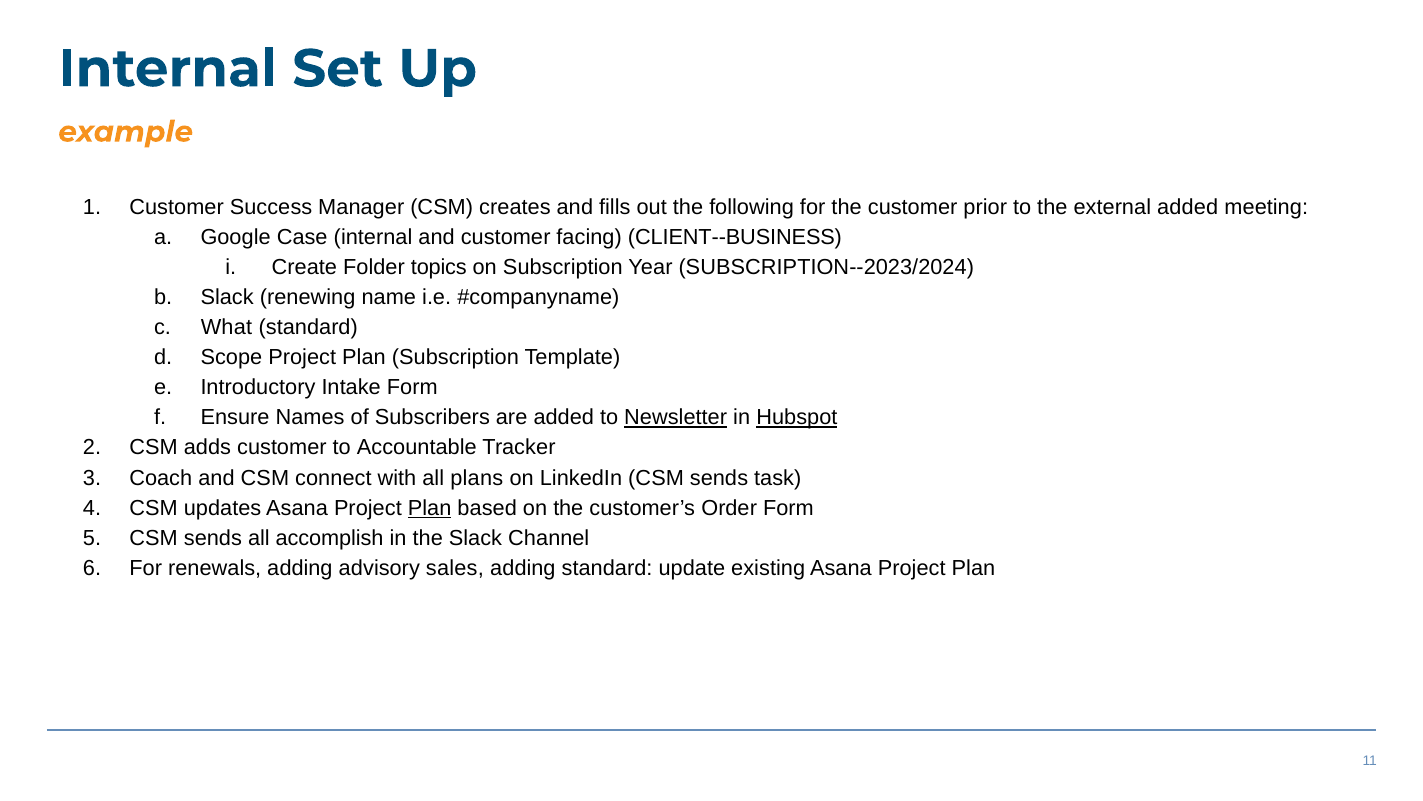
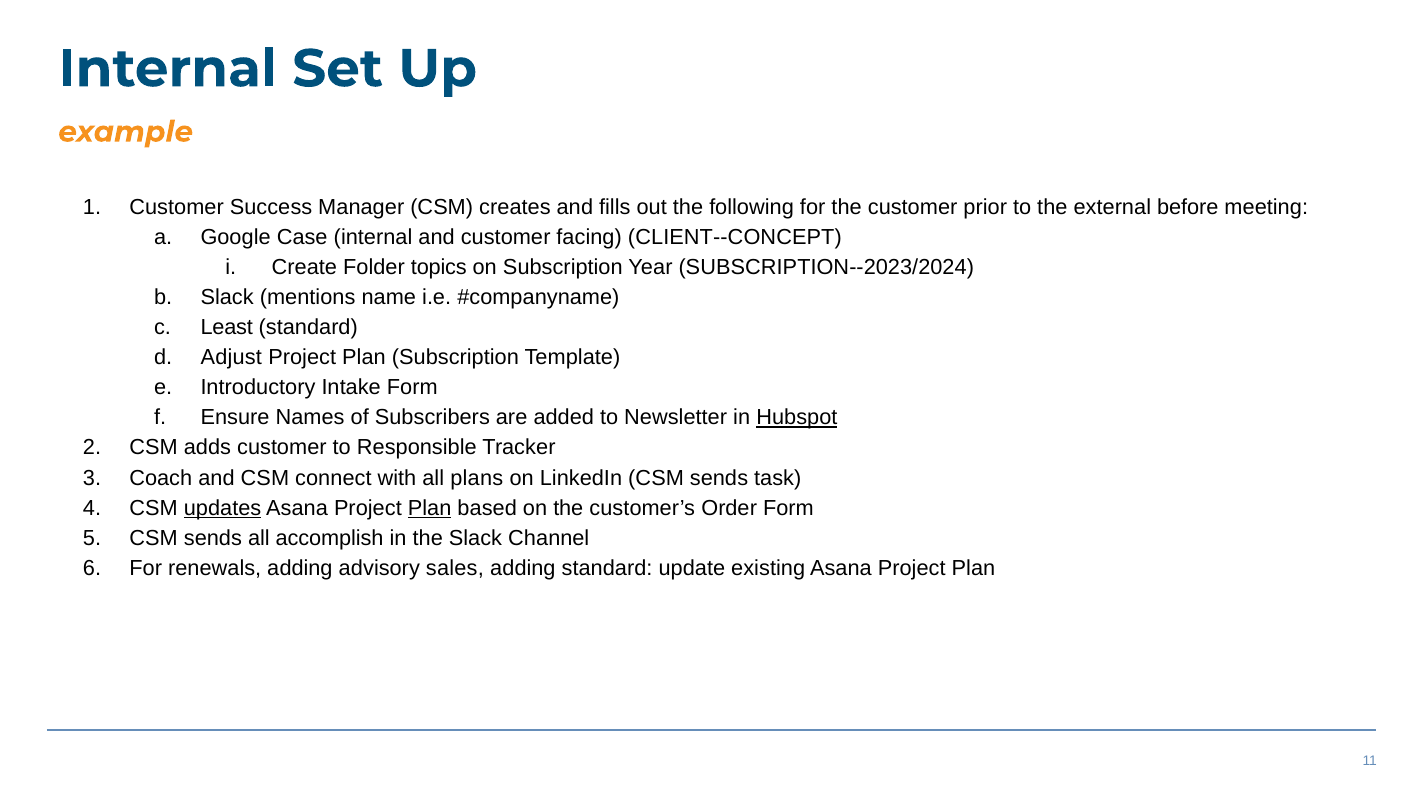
external added: added -> before (1188, 207)
CLIENT--BUSINESS: CLIENT--BUSINESS -> CLIENT--CONCEPT (735, 237)
renewing: renewing -> mentions (308, 297)
What: What -> Least (227, 327)
Scope: Scope -> Adjust (231, 357)
Newsletter underline: present -> none (676, 417)
Accountable: Accountable -> Responsible (417, 448)
updates underline: none -> present (223, 508)
